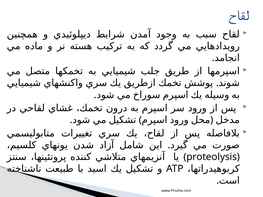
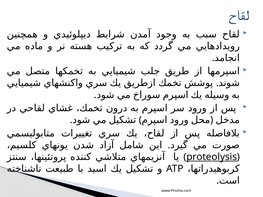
proteolysis underline: none -> present (212, 157)
